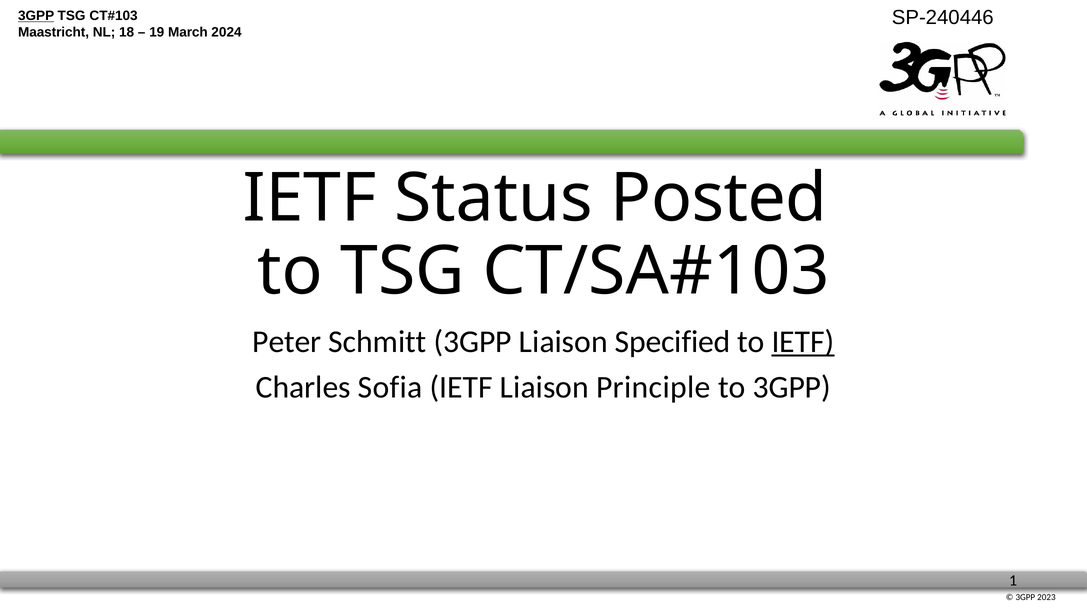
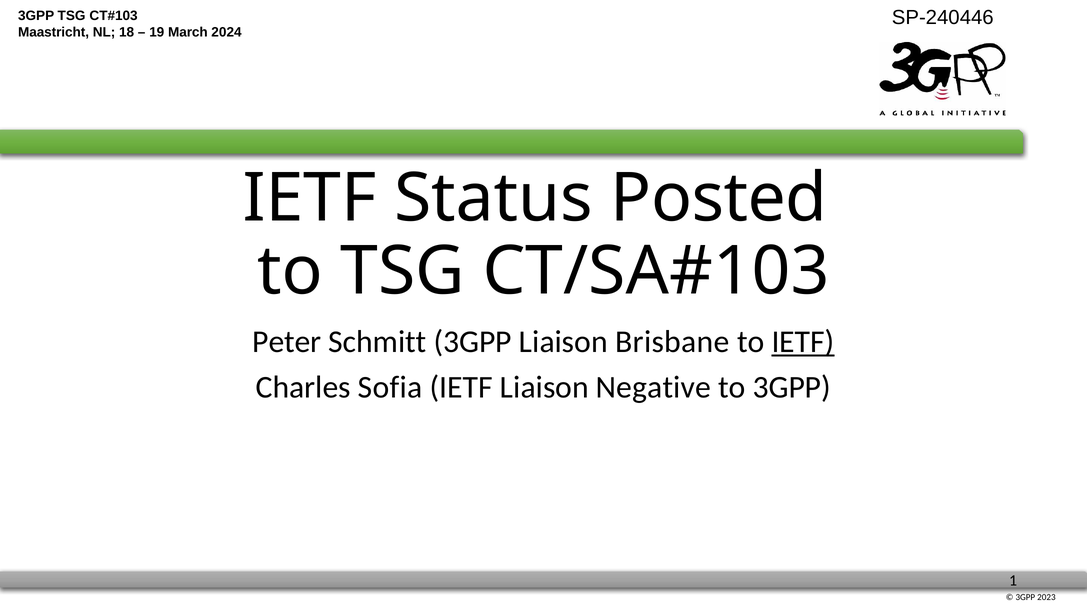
3GPP underline: present -> none (36, 16)
Specified: Specified -> Brisbane (672, 342)
Principle: Principle -> Negative (653, 388)
